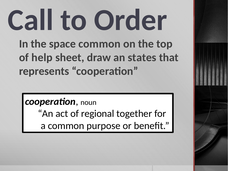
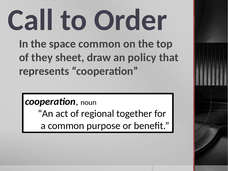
help: help -> they (42, 57)
states: states -> policy (142, 57)
